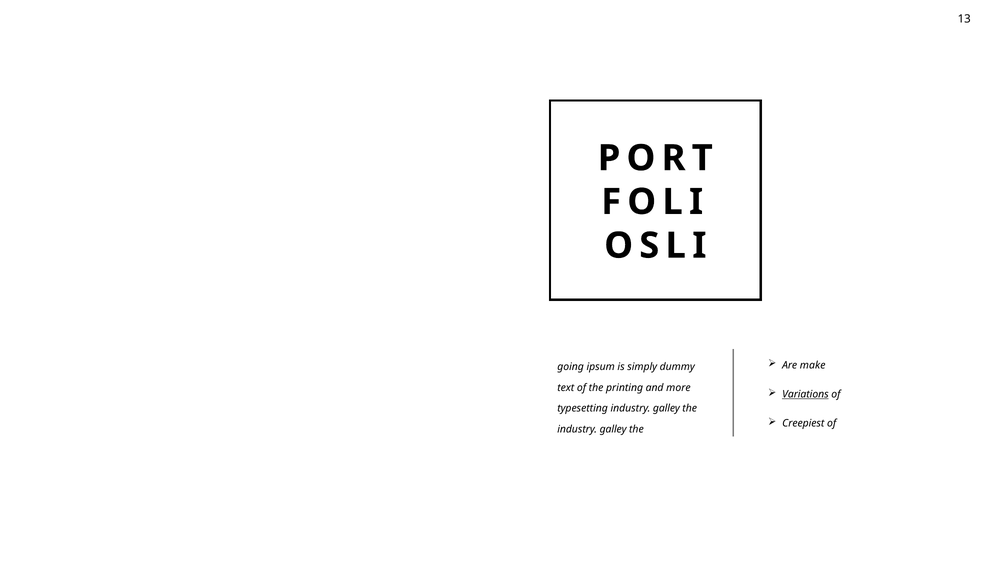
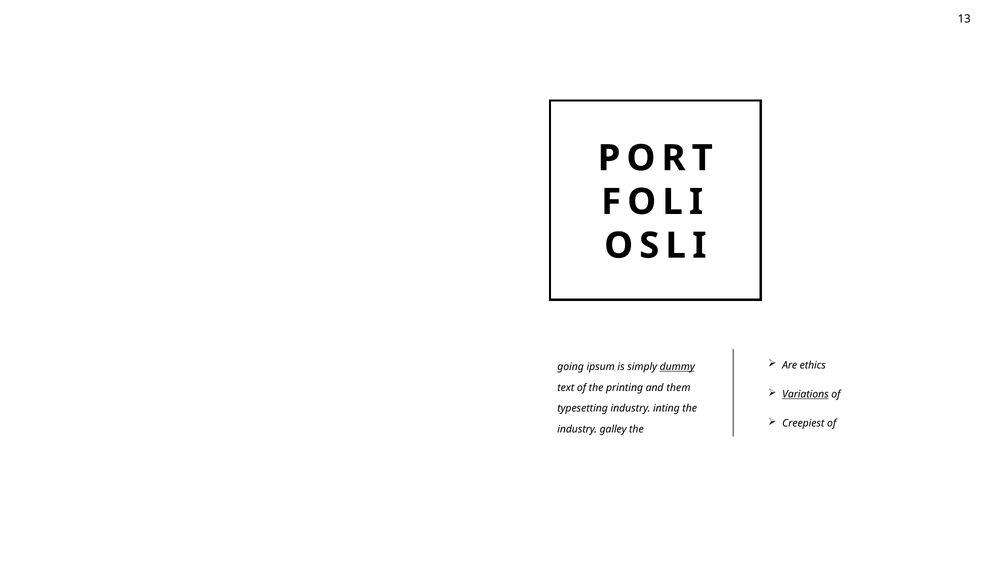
make: make -> ethics (813, 365)
dummy underline: none -> present (677, 367)
more: more -> them (678, 388)
typesetting industry galley: galley -> inting (666, 408)
